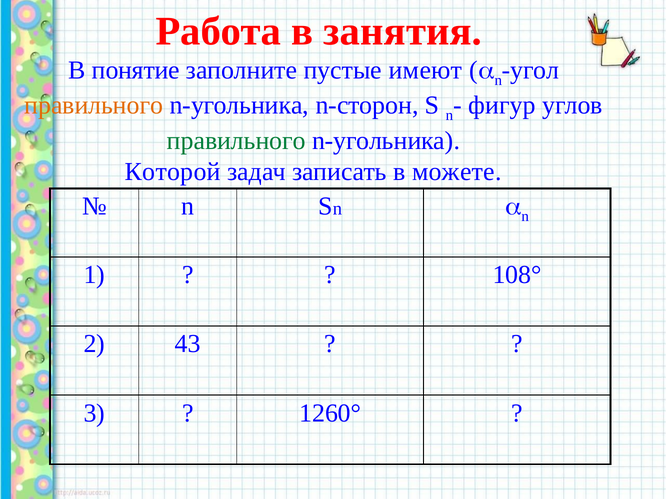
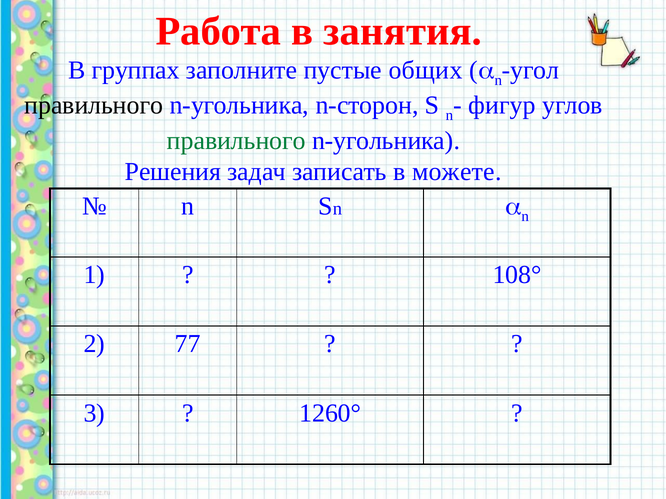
понятие: понятие -> группах (136, 70)
имеют: имеют -> общих (426, 70)
правильного colour: orange -> black (94, 106)
Которой: Которой -> Решения (173, 172)
43: 43 -> 77 (188, 344)
